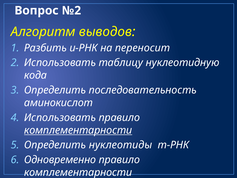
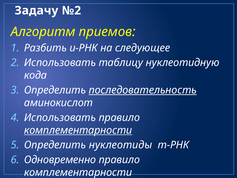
Вопрос: Вопрос -> Задачу (36, 11)
выводов: выводов -> приемов (107, 32)
переносит: переносит -> следующее (143, 48)
последовательность underline: none -> present (143, 90)
